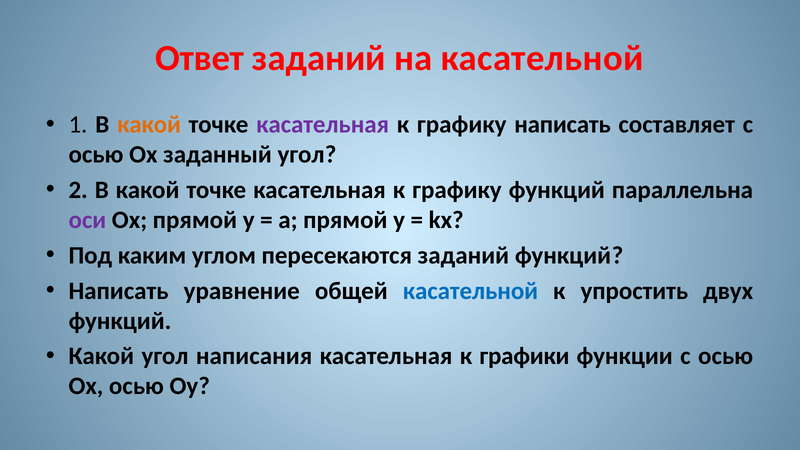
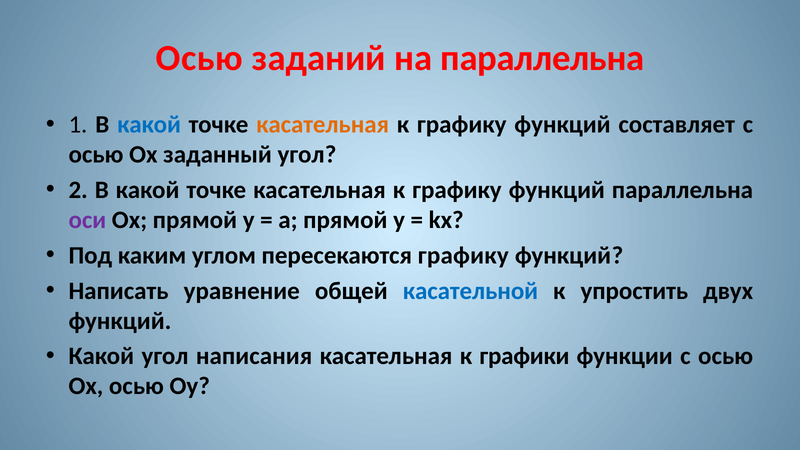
Ответ: Ответ -> Осью (199, 58)
на касательной: касательной -> параллельна (542, 58)
какой colour: orange -> blue (149, 125)
касательная colour: purple -> orange (323, 125)
написать: написать -> функций (562, 125)
пересекаются заданий: заданий -> графику (463, 255)
